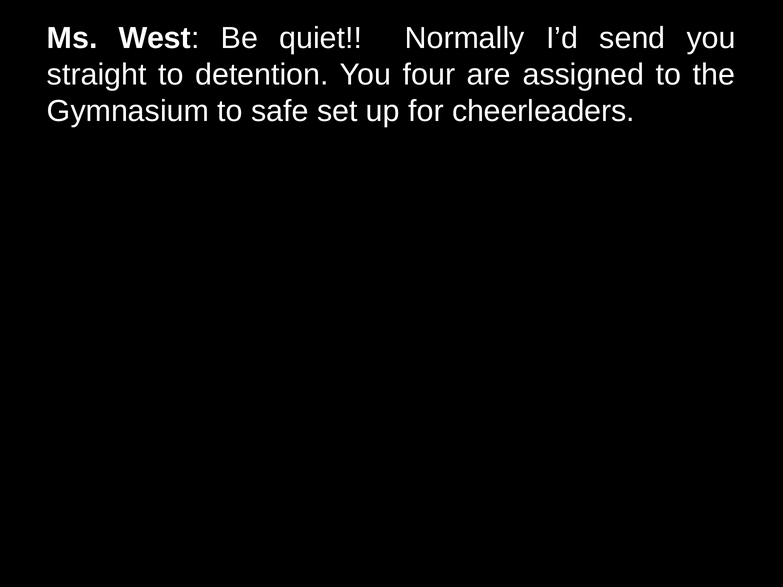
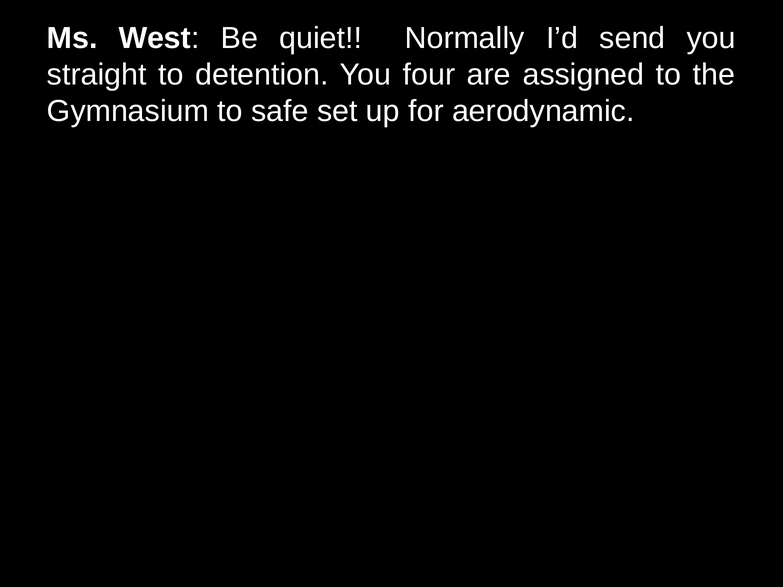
cheerleaders: cheerleaders -> aerodynamic (543, 111)
